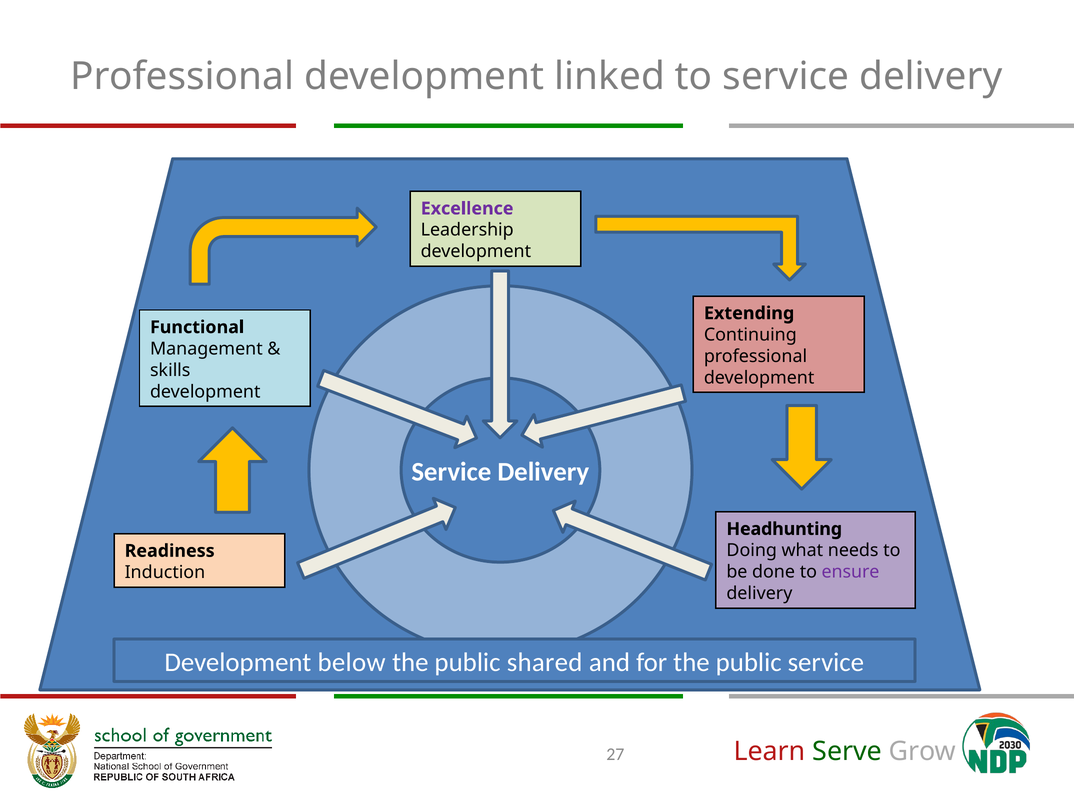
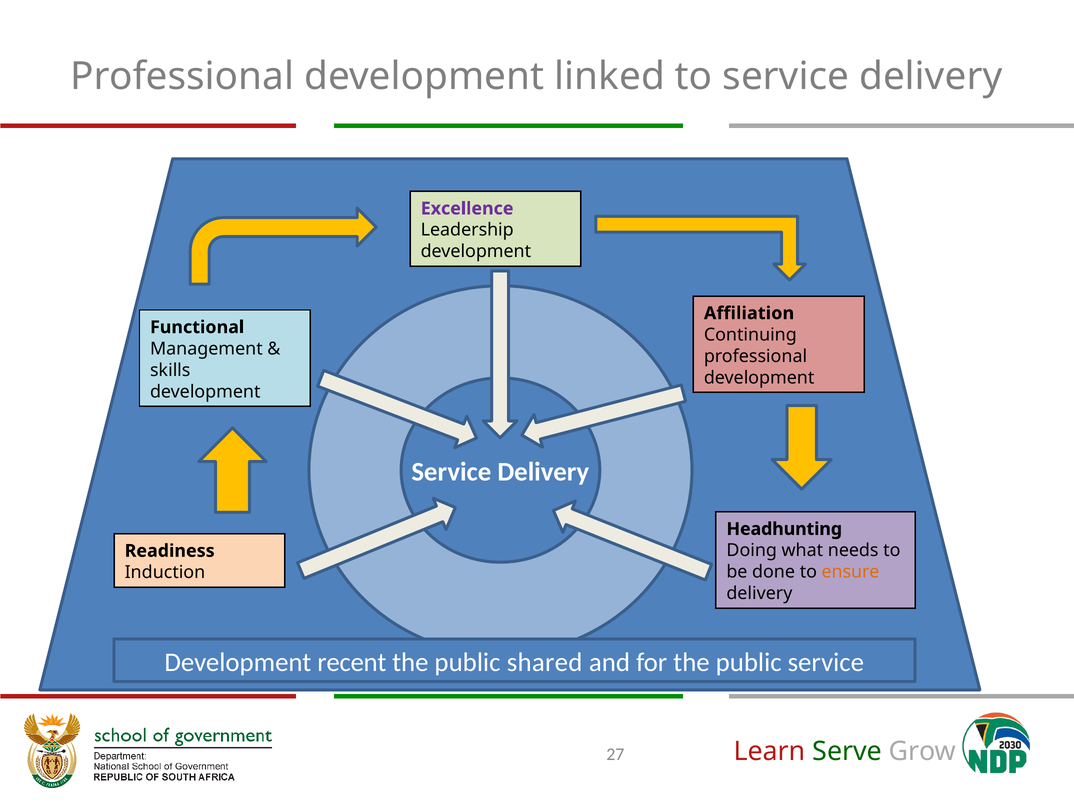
Extending: Extending -> Affiliation (749, 313)
ensure colour: purple -> orange (851, 572)
below: below -> recent (352, 663)
